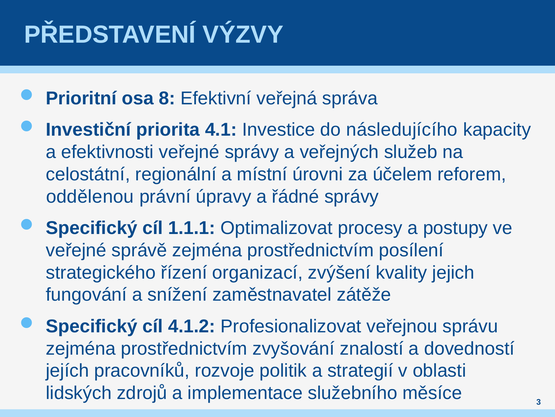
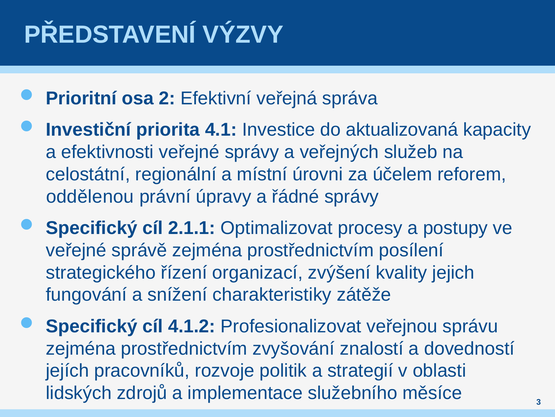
8: 8 -> 2 (167, 98)
následujícího: následujícího -> aktualizovaná (402, 130)
1.1.1: 1.1.1 -> 2.1.1 (192, 228)
zaměstnavatel: zaměstnavatel -> charakteristiky (272, 294)
